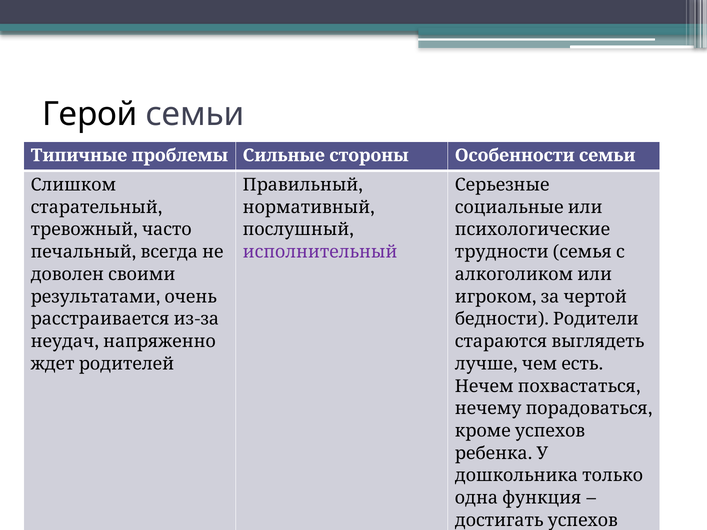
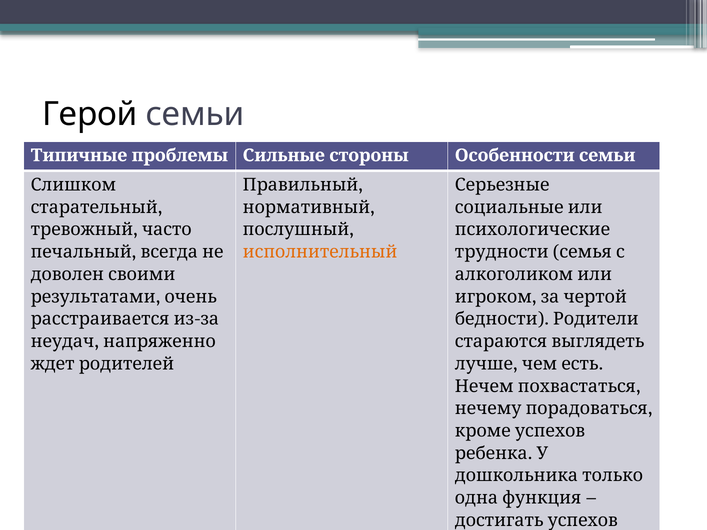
исполнительный colour: purple -> orange (320, 252)
